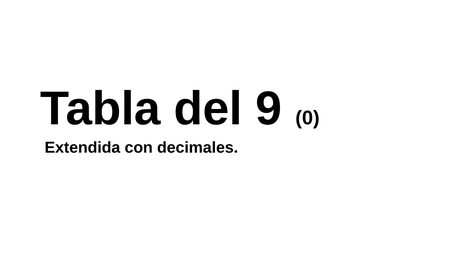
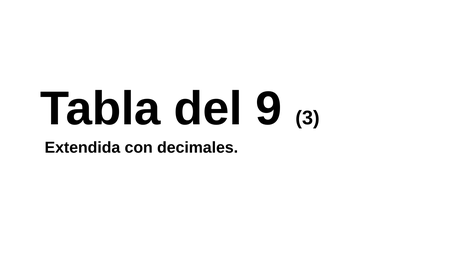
0: 0 -> 3 (308, 118)
